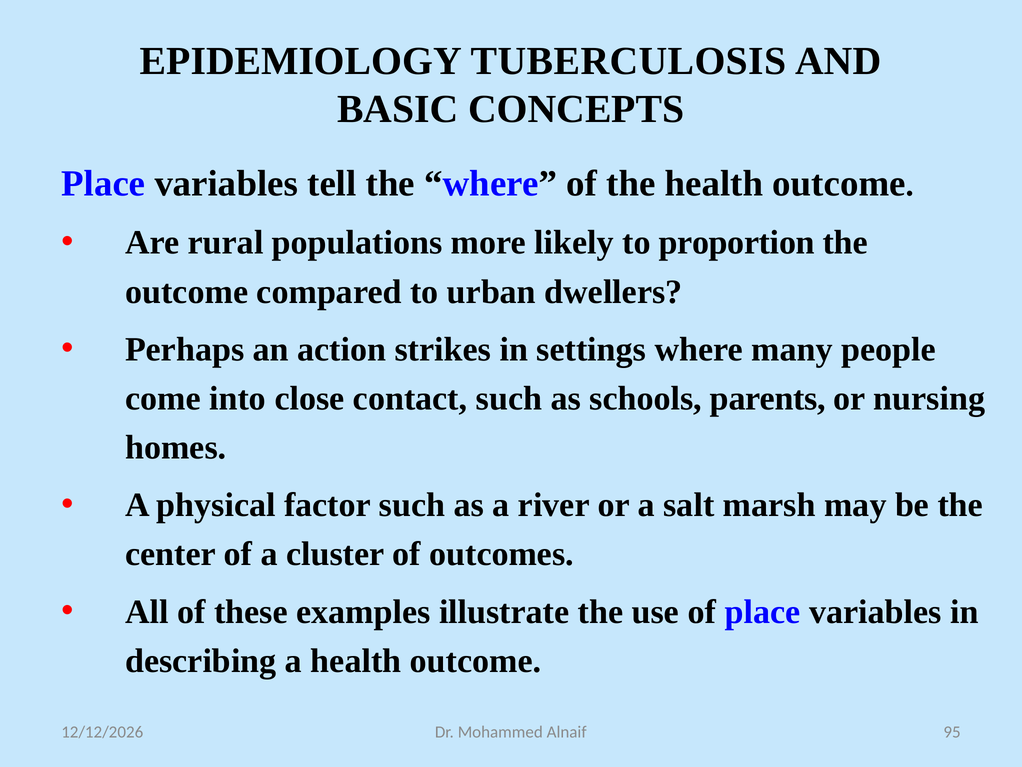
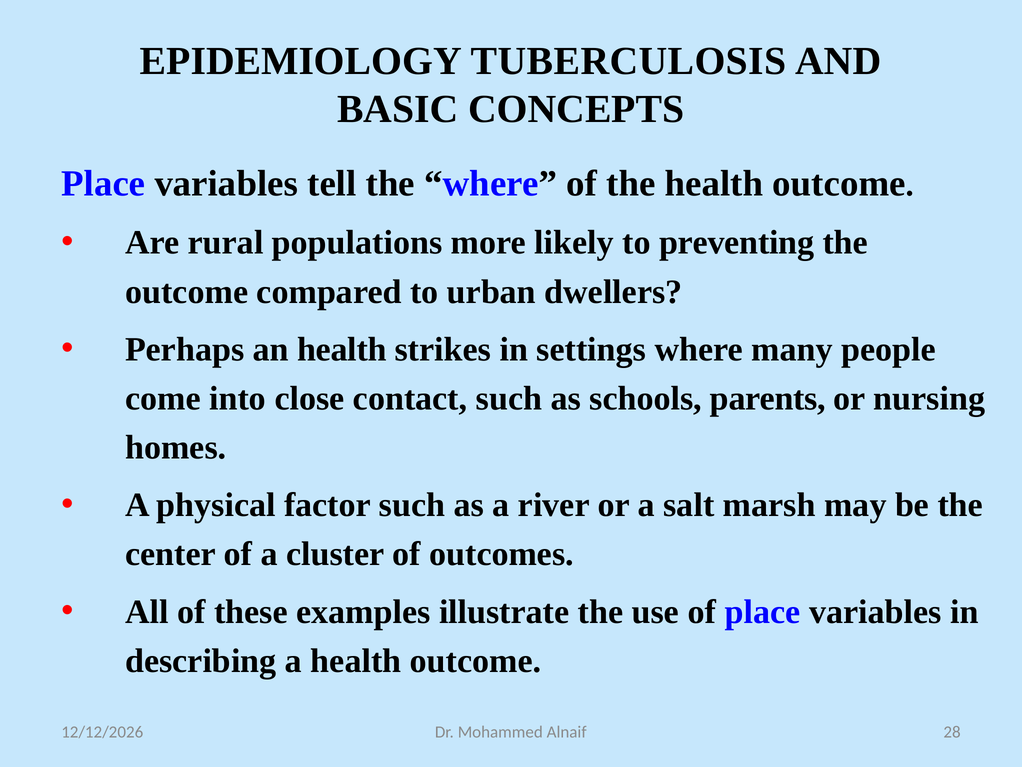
proportion: proportion -> preventing (737, 243)
an action: action -> health (342, 349)
95: 95 -> 28 (952, 732)
